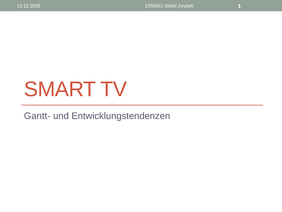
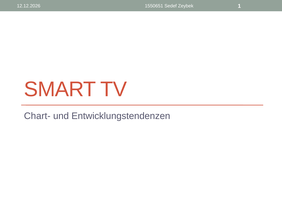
Gantt-: Gantt- -> Chart- (37, 116)
